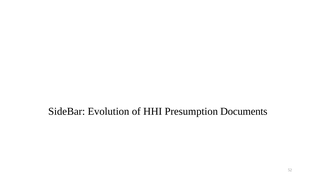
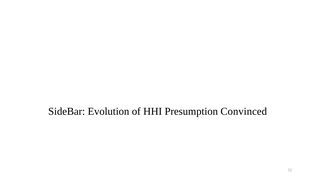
Documents: Documents -> Convinced (244, 111)
